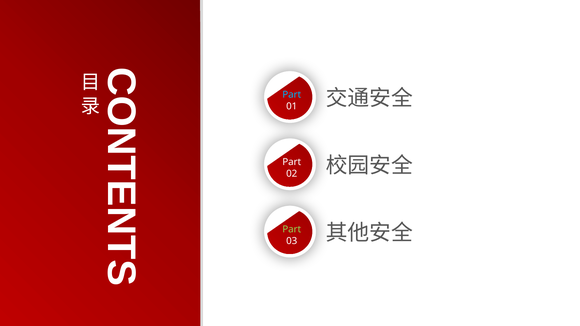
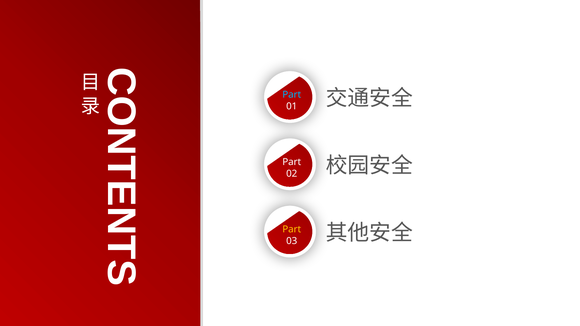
Part colour: light green -> yellow (292, 229)
